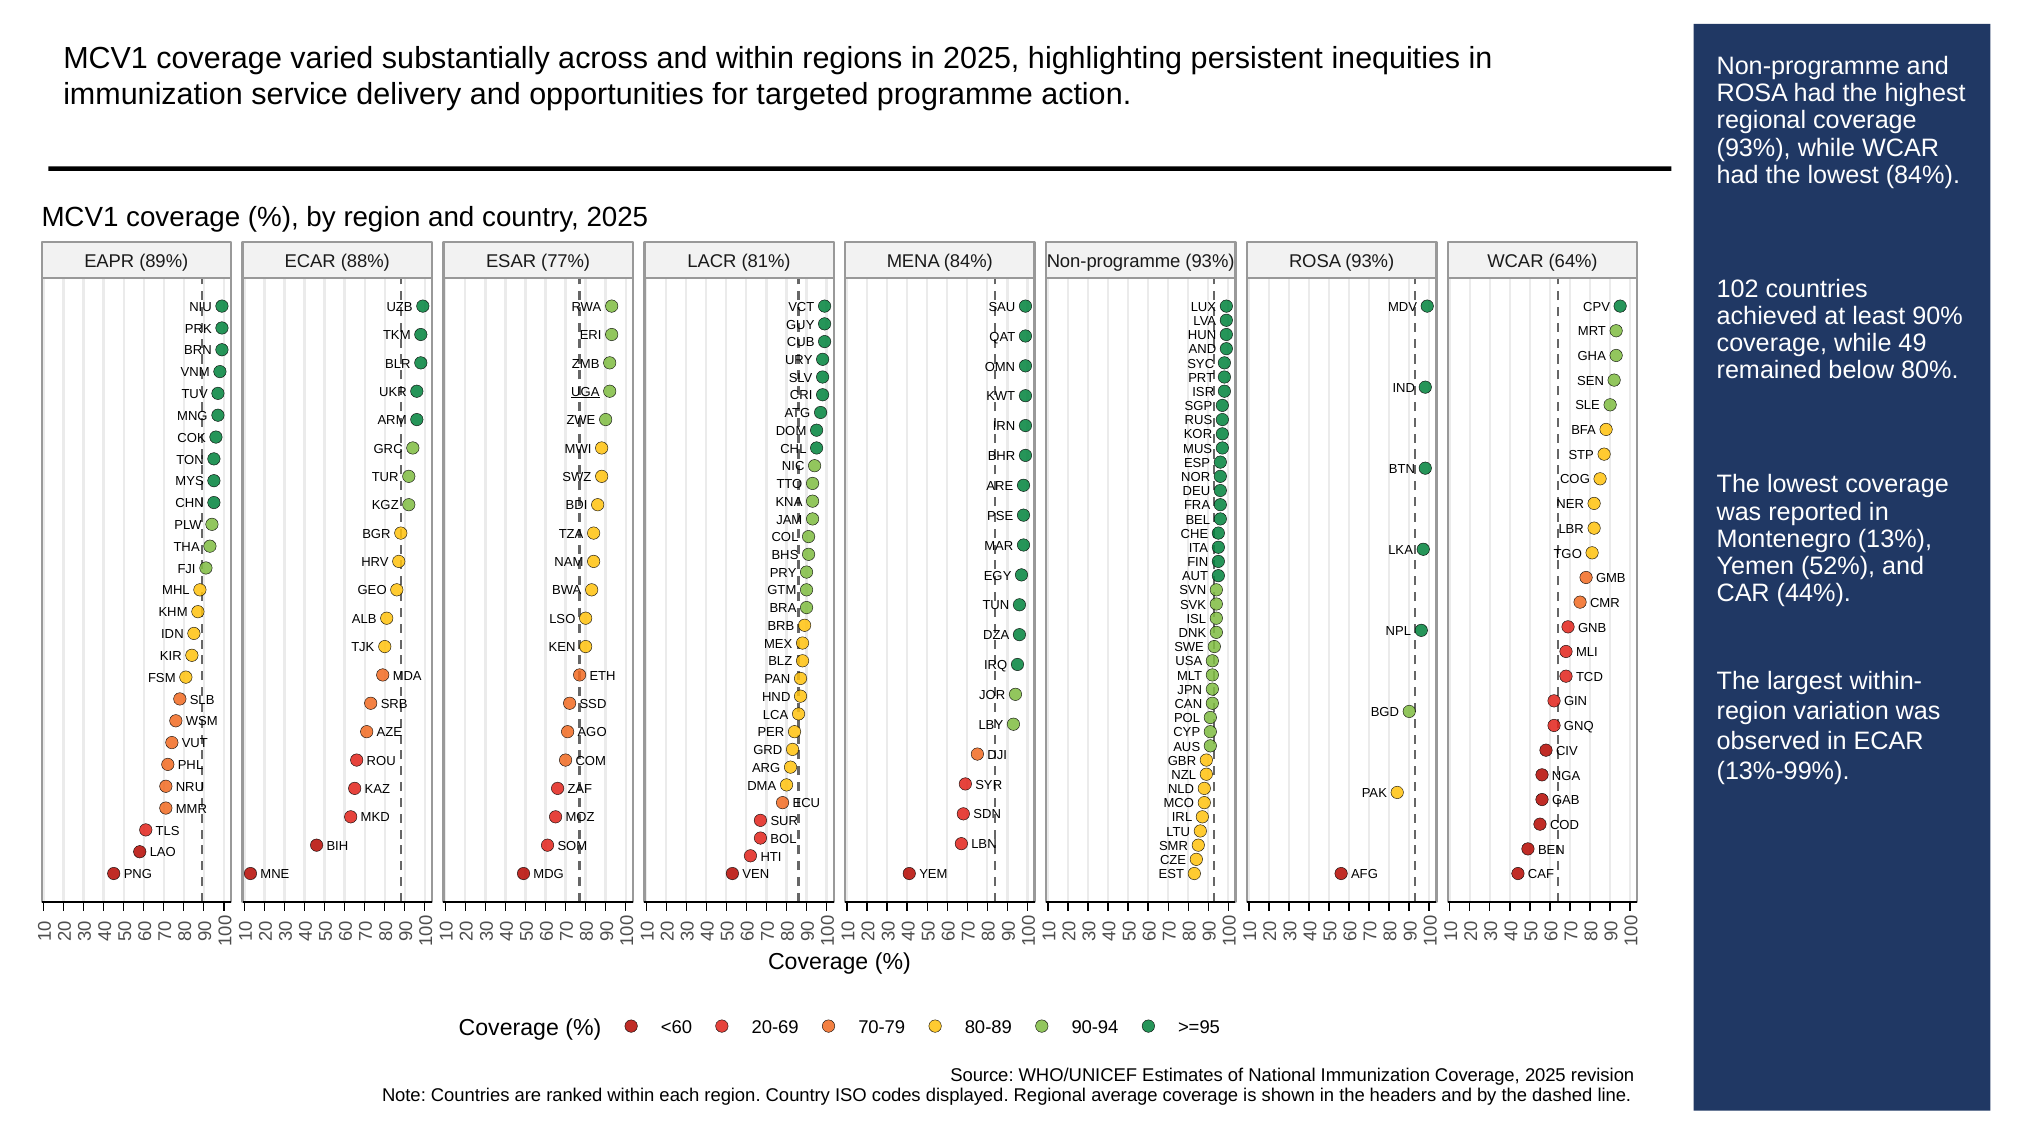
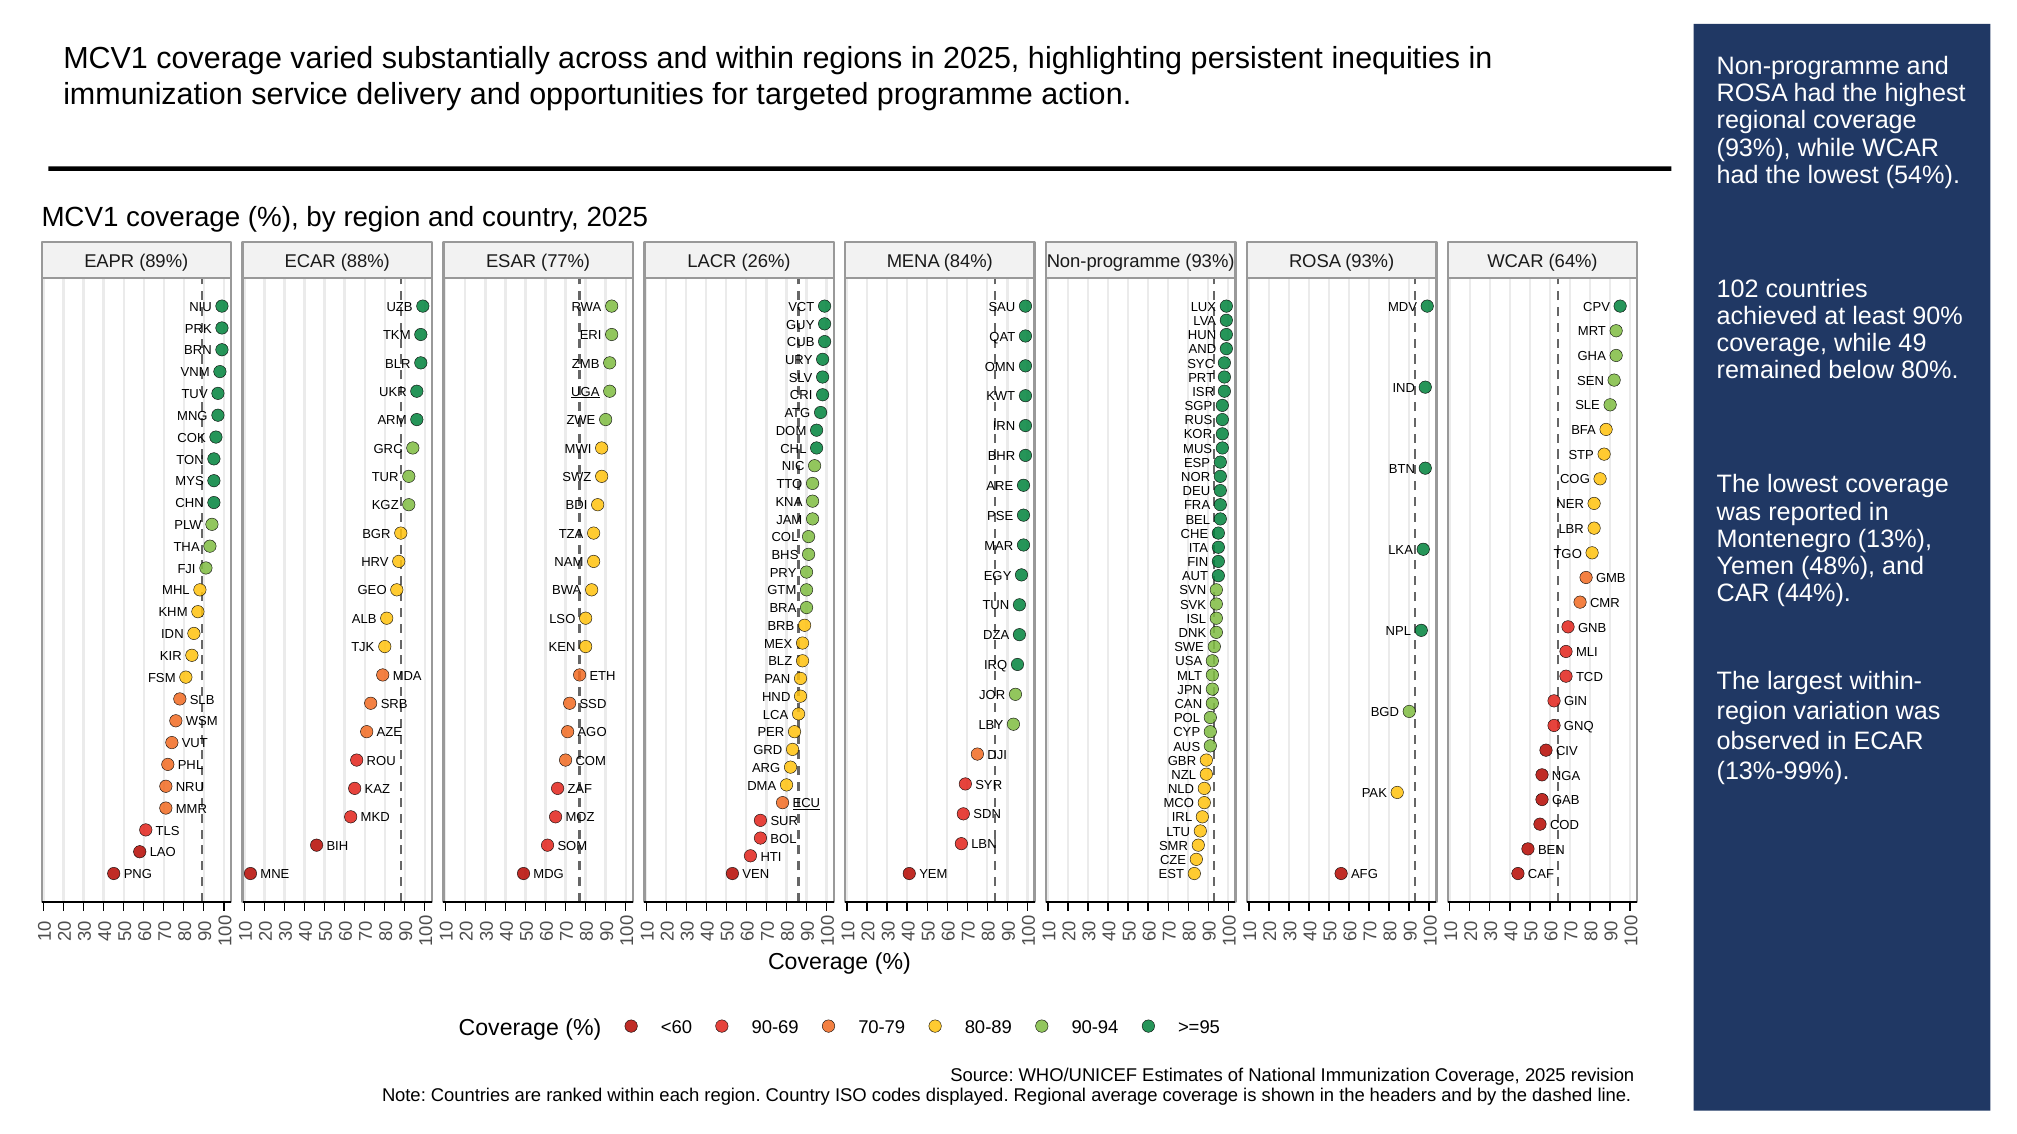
lowest 84%: 84% -> 54% (1923, 175)
81%: 81% -> 26% (766, 261)
52%: 52% -> 48% (1838, 566)
ECU underline: none -> present (806, 804)
20-69: 20-69 -> 90-69 (775, 1028)
